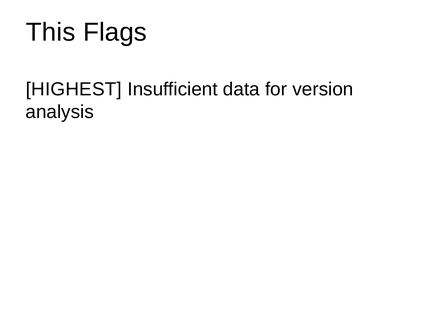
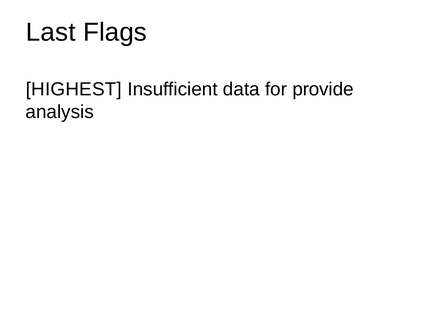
This: This -> Last (51, 32)
version: version -> provide (323, 89)
